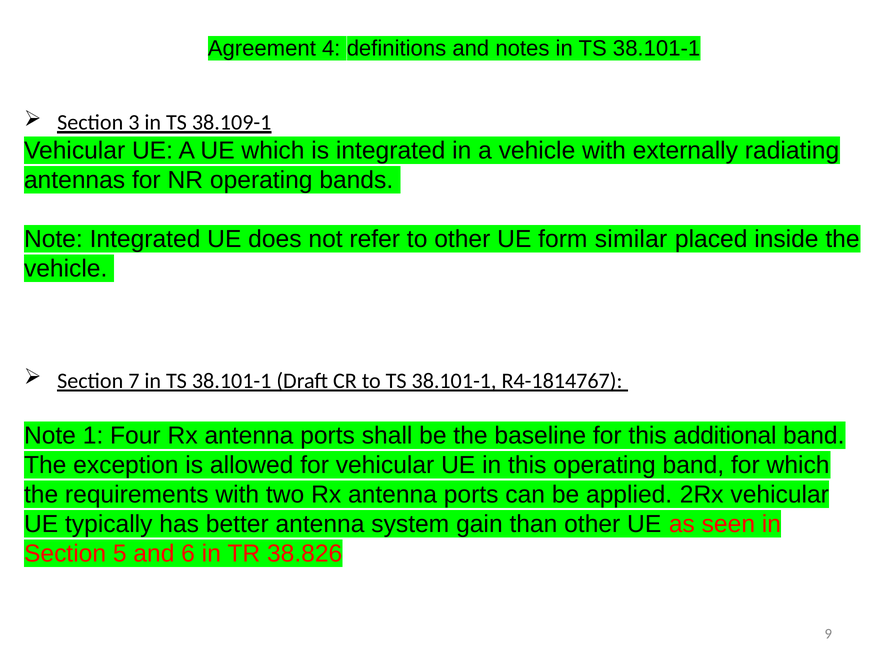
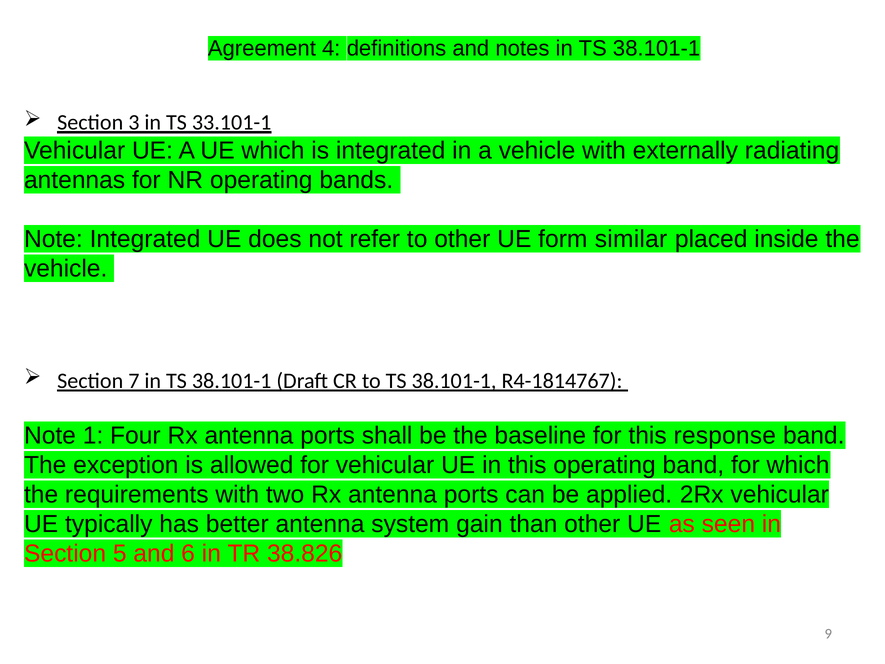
38.109-1: 38.109-1 -> 33.101-1 (232, 122)
additional: additional -> response (725, 435)
